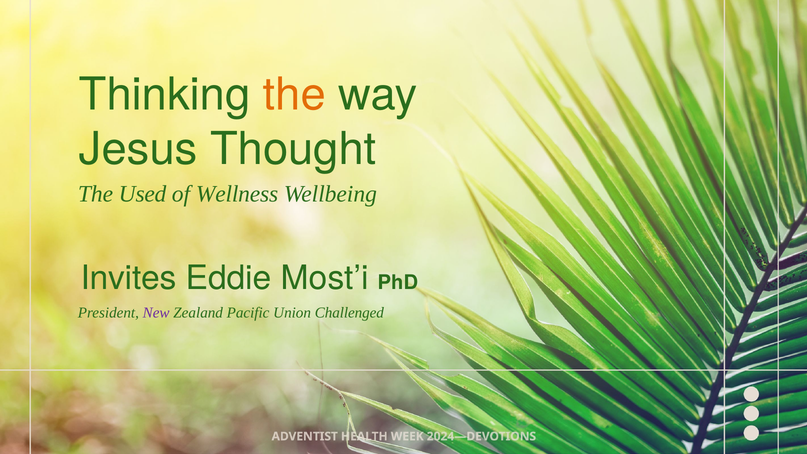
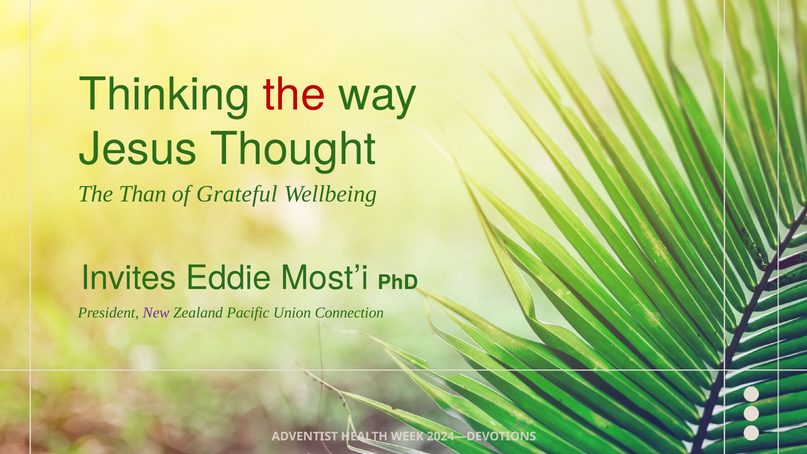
the colour: orange -> red (294, 95)
Used: Used -> Than (143, 194)
Wellness: Wellness -> Grateful (237, 194)
Challenged: Challenged -> Connection (349, 313)
